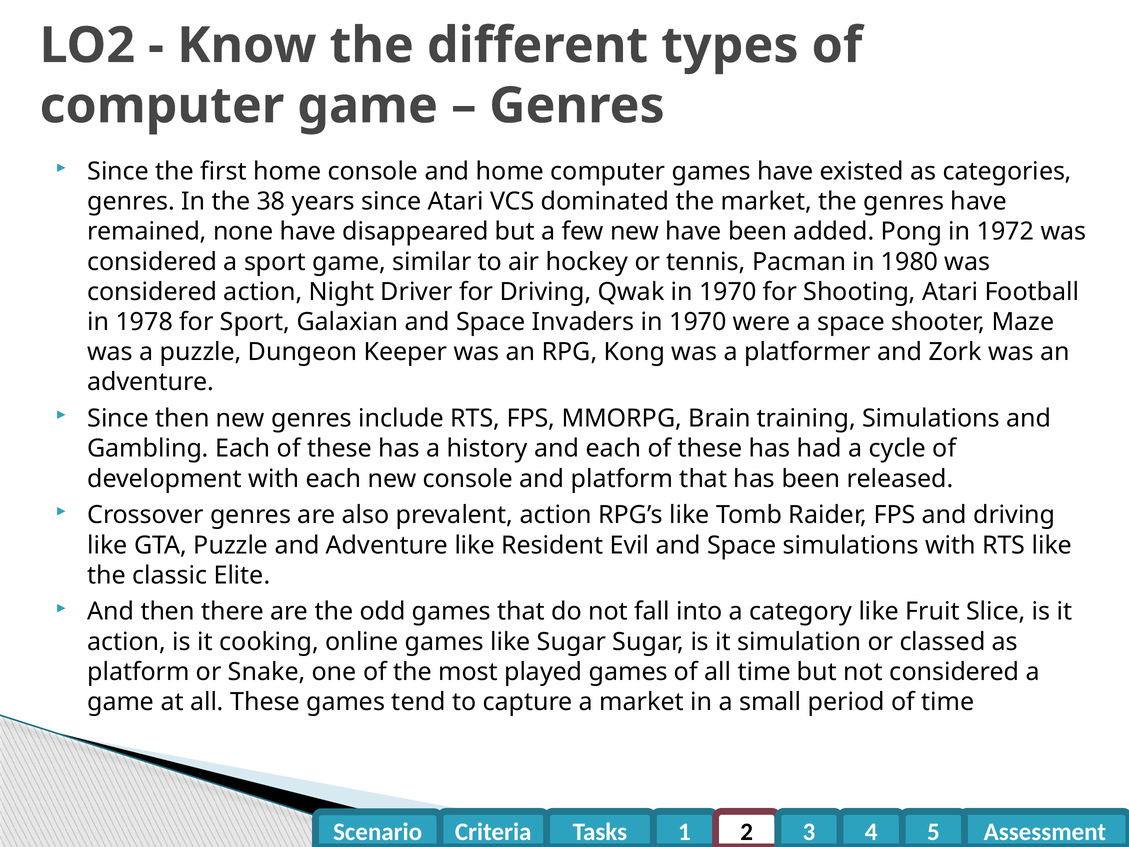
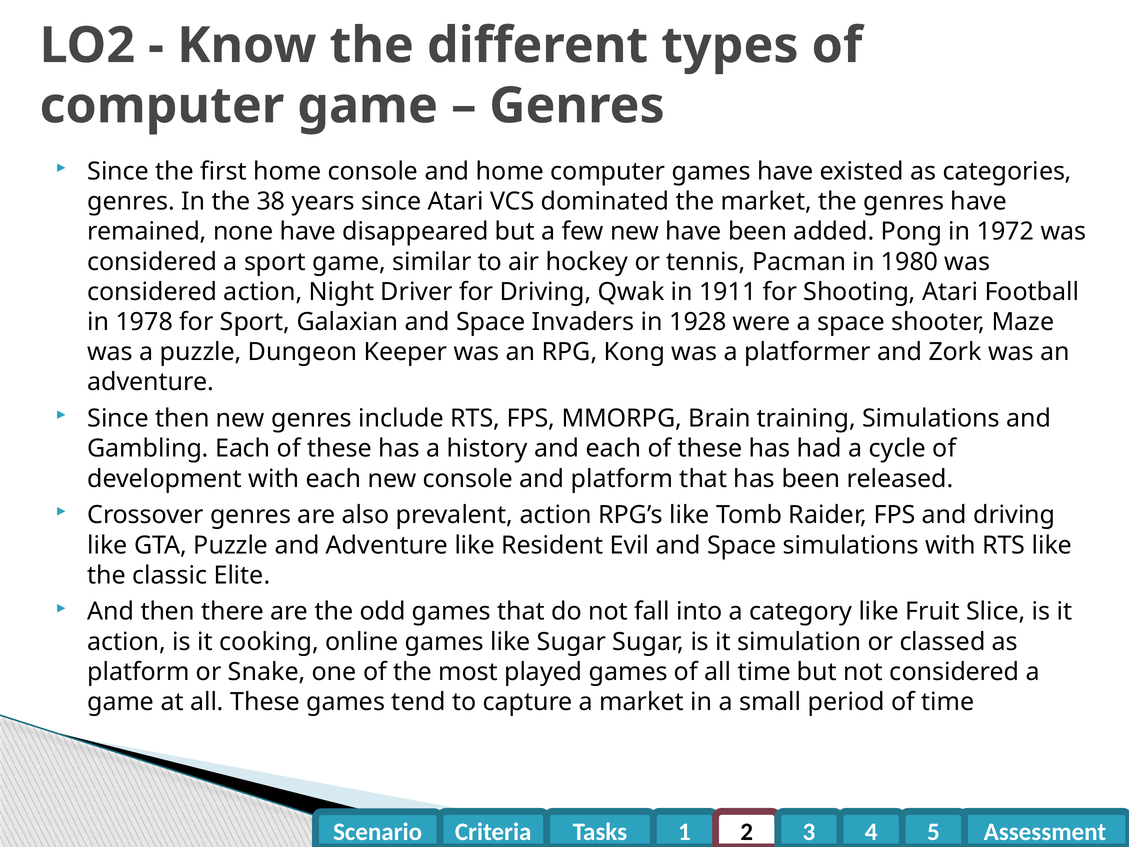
Qwak in 1970: 1970 -> 1911 (728, 292)
Invaders in 1970: 1970 -> 1928 (698, 322)
